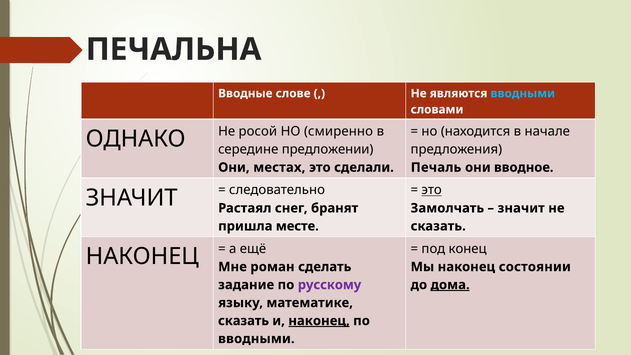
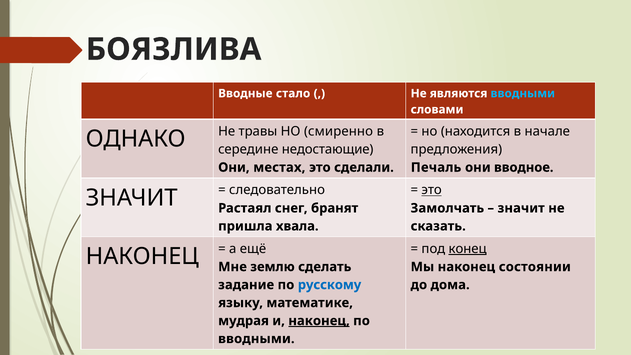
ПЕЧАЛЬНА: ПЕЧАЛЬНА -> БОЯЗЛИВА (174, 49)
слове: слове -> стало (293, 93)
росой: росой -> травы (258, 131)
предложении: предложении -> недостающие (328, 149)
месте: месте -> хвала (297, 226)
конец underline: none -> present (468, 249)
роман: роман -> землю (273, 267)
русскому colour: purple -> blue (329, 285)
дома underline: present -> none (450, 285)
сказать: сказать -> мудрая (244, 321)
